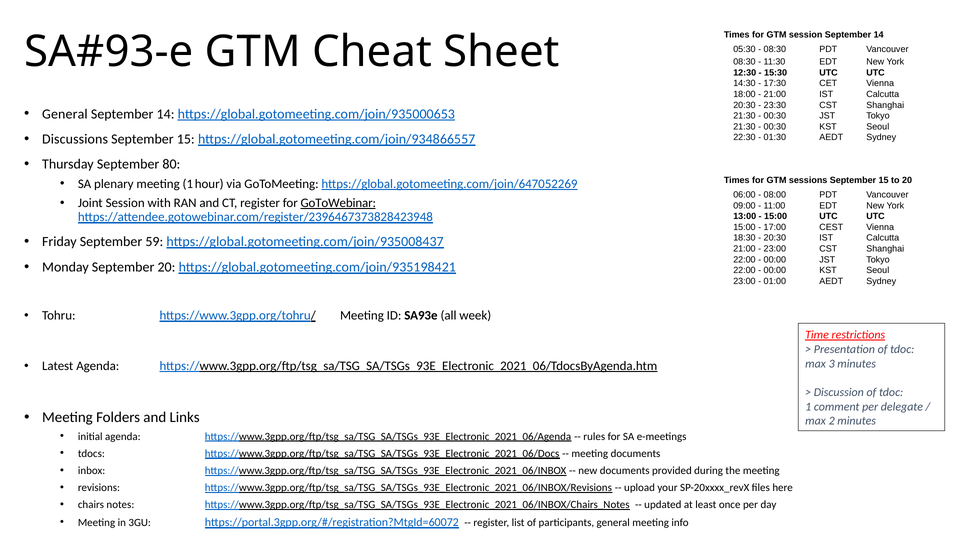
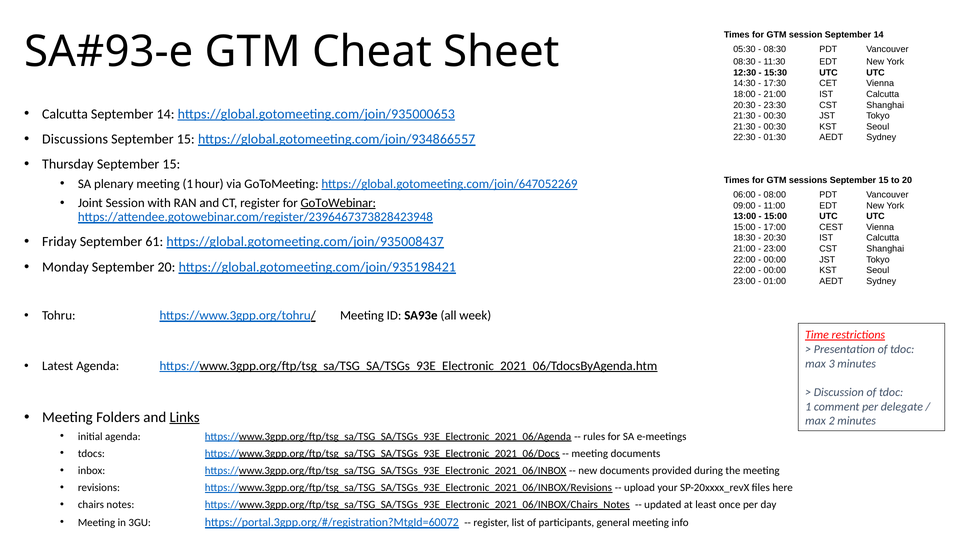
General: General -> Calcutta (65, 114)
Thursday September 80: 80 -> 15 (171, 164)
59: 59 -> 61 (154, 242)
Links underline: none -> present (185, 417)
